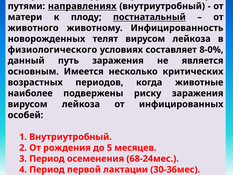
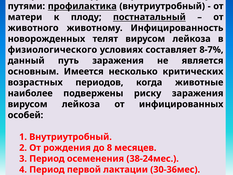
направлениях: направлениях -> профилактика (82, 6)
8-0%: 8-0% -> 8-7% (211, 50)
5: 5 -> 8 (109, 148)
68-24мес: 68-24мес -> 38-24мес (153, 158)
